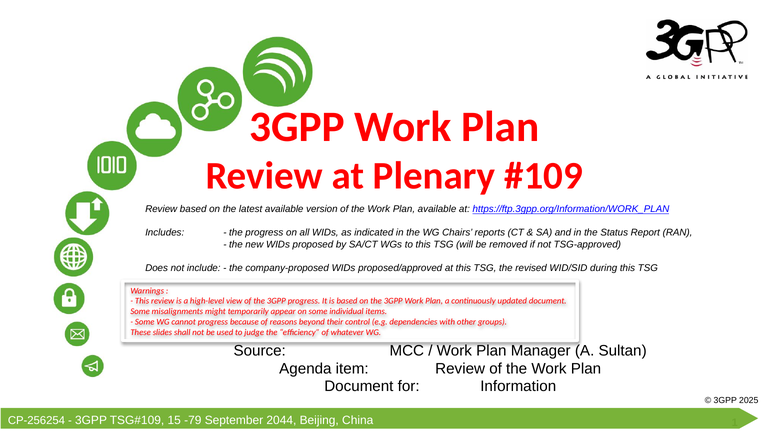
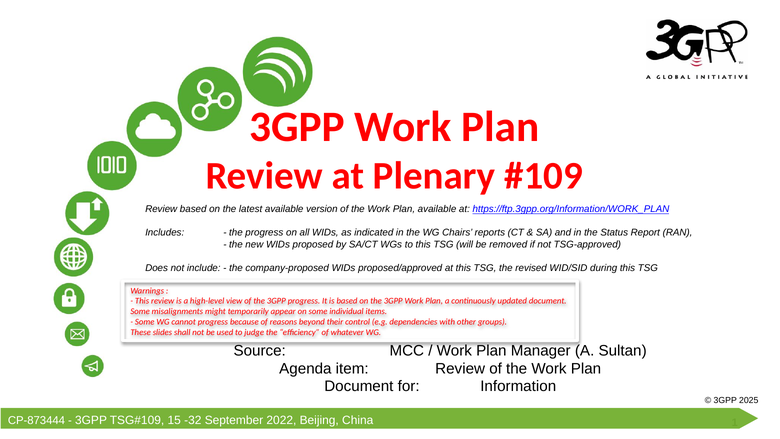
CP-256254: CP-256254 -> CP-873444 (36, 421)
-79: -79 -> -32 (193, 420)
2044: 2044 -> 2022 (281, 420)
